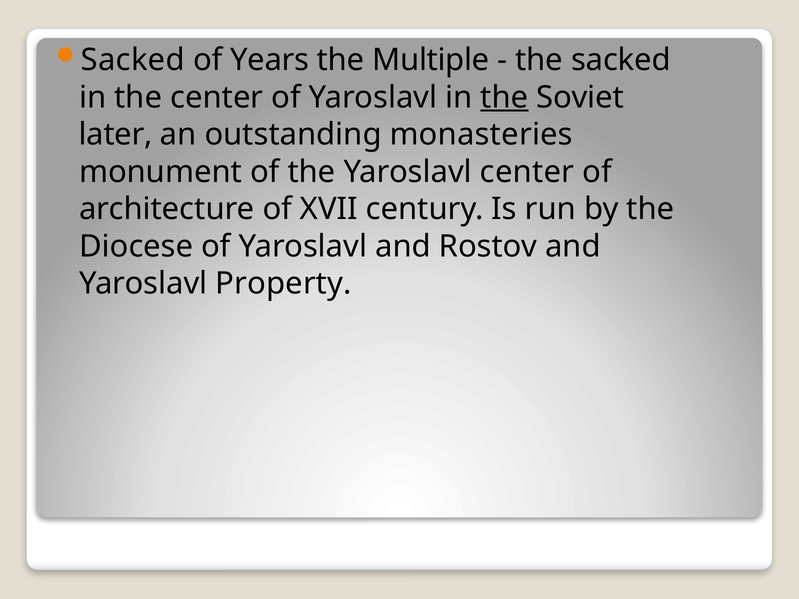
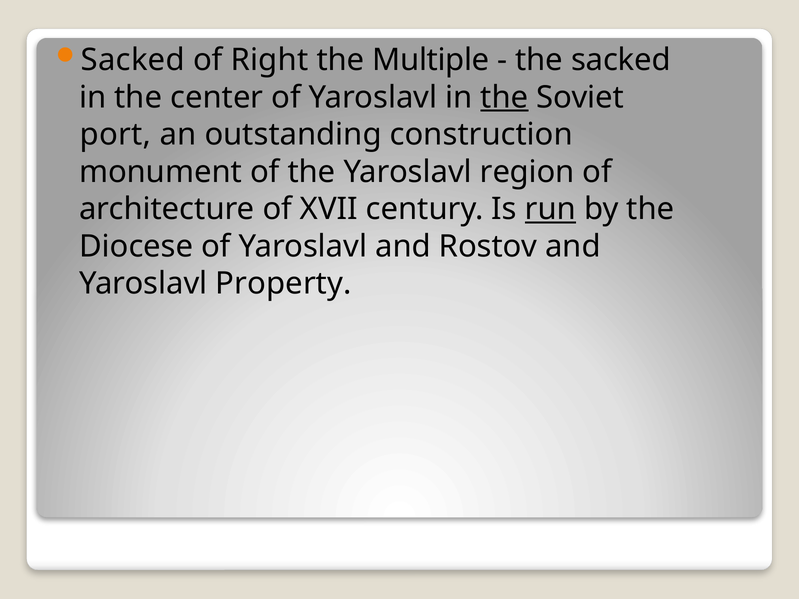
Years: Years -> Right (269, 60)
later: later -> port (115, 135)
monasteries: monasteries -> construction (481, 135)
Yaroslavl center: center -> region (527, 172)
run underline: none -> present (551, 209)
